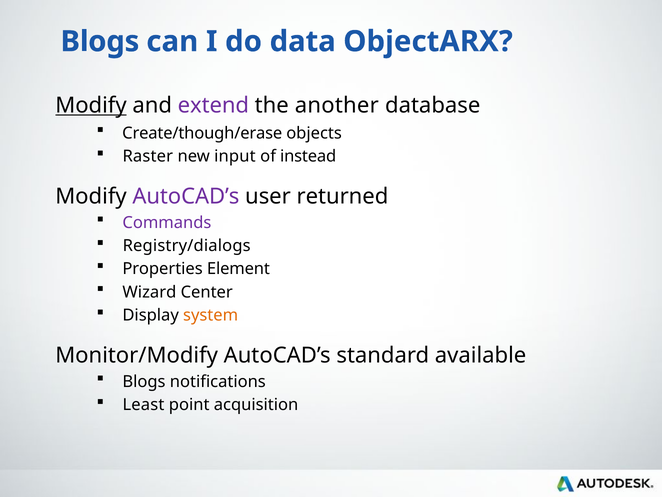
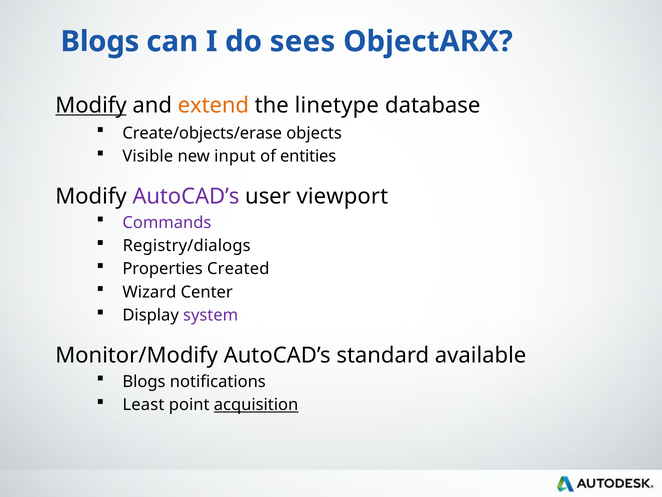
data: data -> sees (302, 41)
extend colour: purple -> orange (213, 105)
another: another -> linetype (337, 105)
Create/though/erase: Create/though/erase -> Create/objects/erase (202, 133)
Raster: Raster -> Visible (148, 156)
instead: instead -> entities (308, 156)
returned: returned -> viewport (342, 196)
Element: Element -> Created (238, 269)
system colour: orange -> purple (211, 315)
acquisition underline: none -> present (256, 404)
